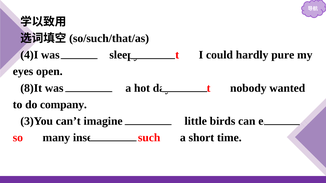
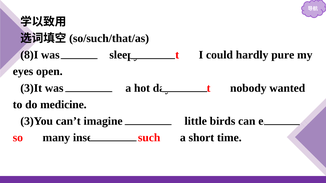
4)I: 4)I -> 8)I (29, 55)
8)It: 8)It -> 3)It (31, 88)
company: company -> medicine (63, 105)
